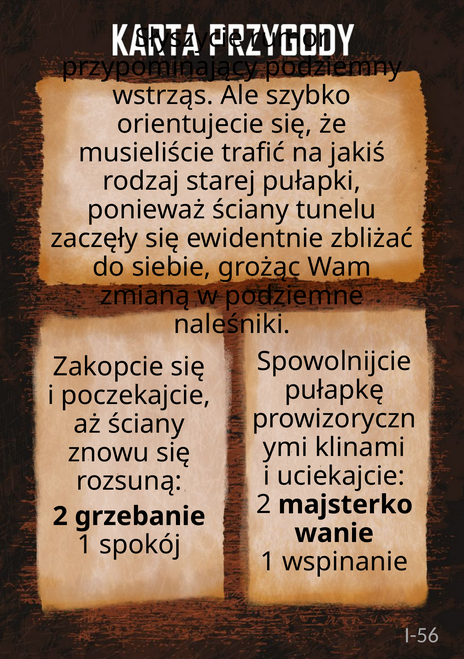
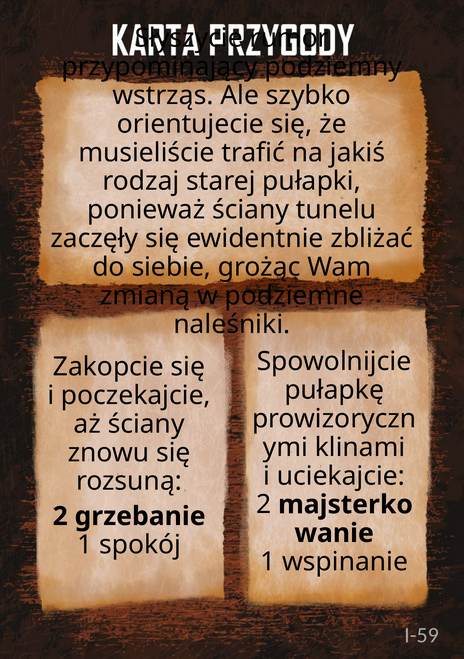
I-56: I-56 -> I-59 (422, 635)
